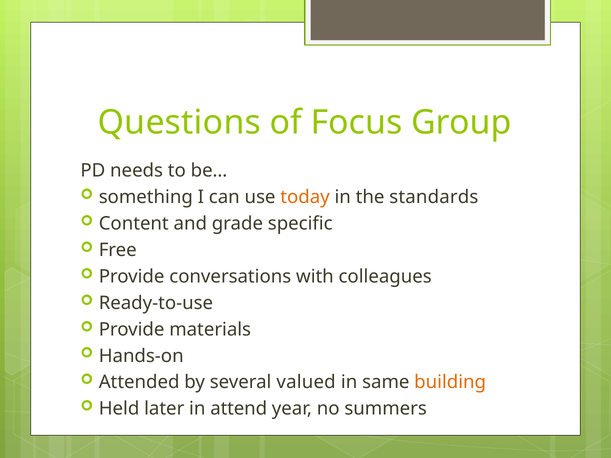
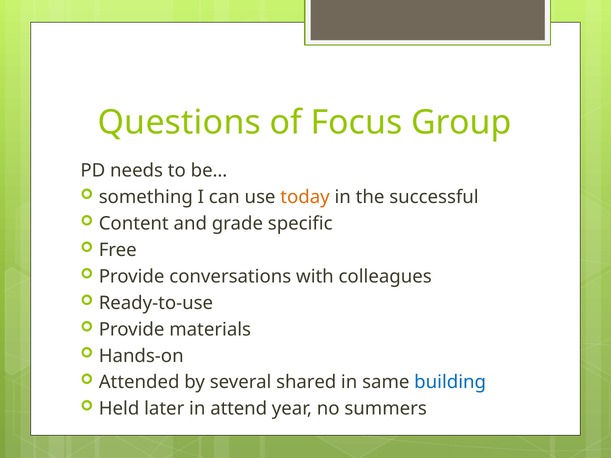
standards: standards -> successful (434, 197)
valued: valued -> shared (306, 383)
building colour: orange -> blue (450, 383)
